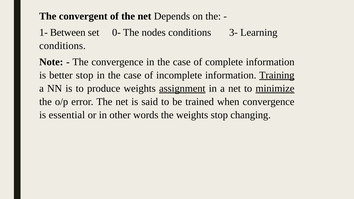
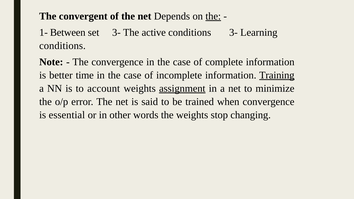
the underline: none -> present (213, 16)
set 0-: 0- -> 3- (116, 32)
nodes: nodes -> active (154, 32)
better stop: stop -> time (85, 75)
produce: produce -> account (104, 88)
minimize underline: present -> none (275, 88)
